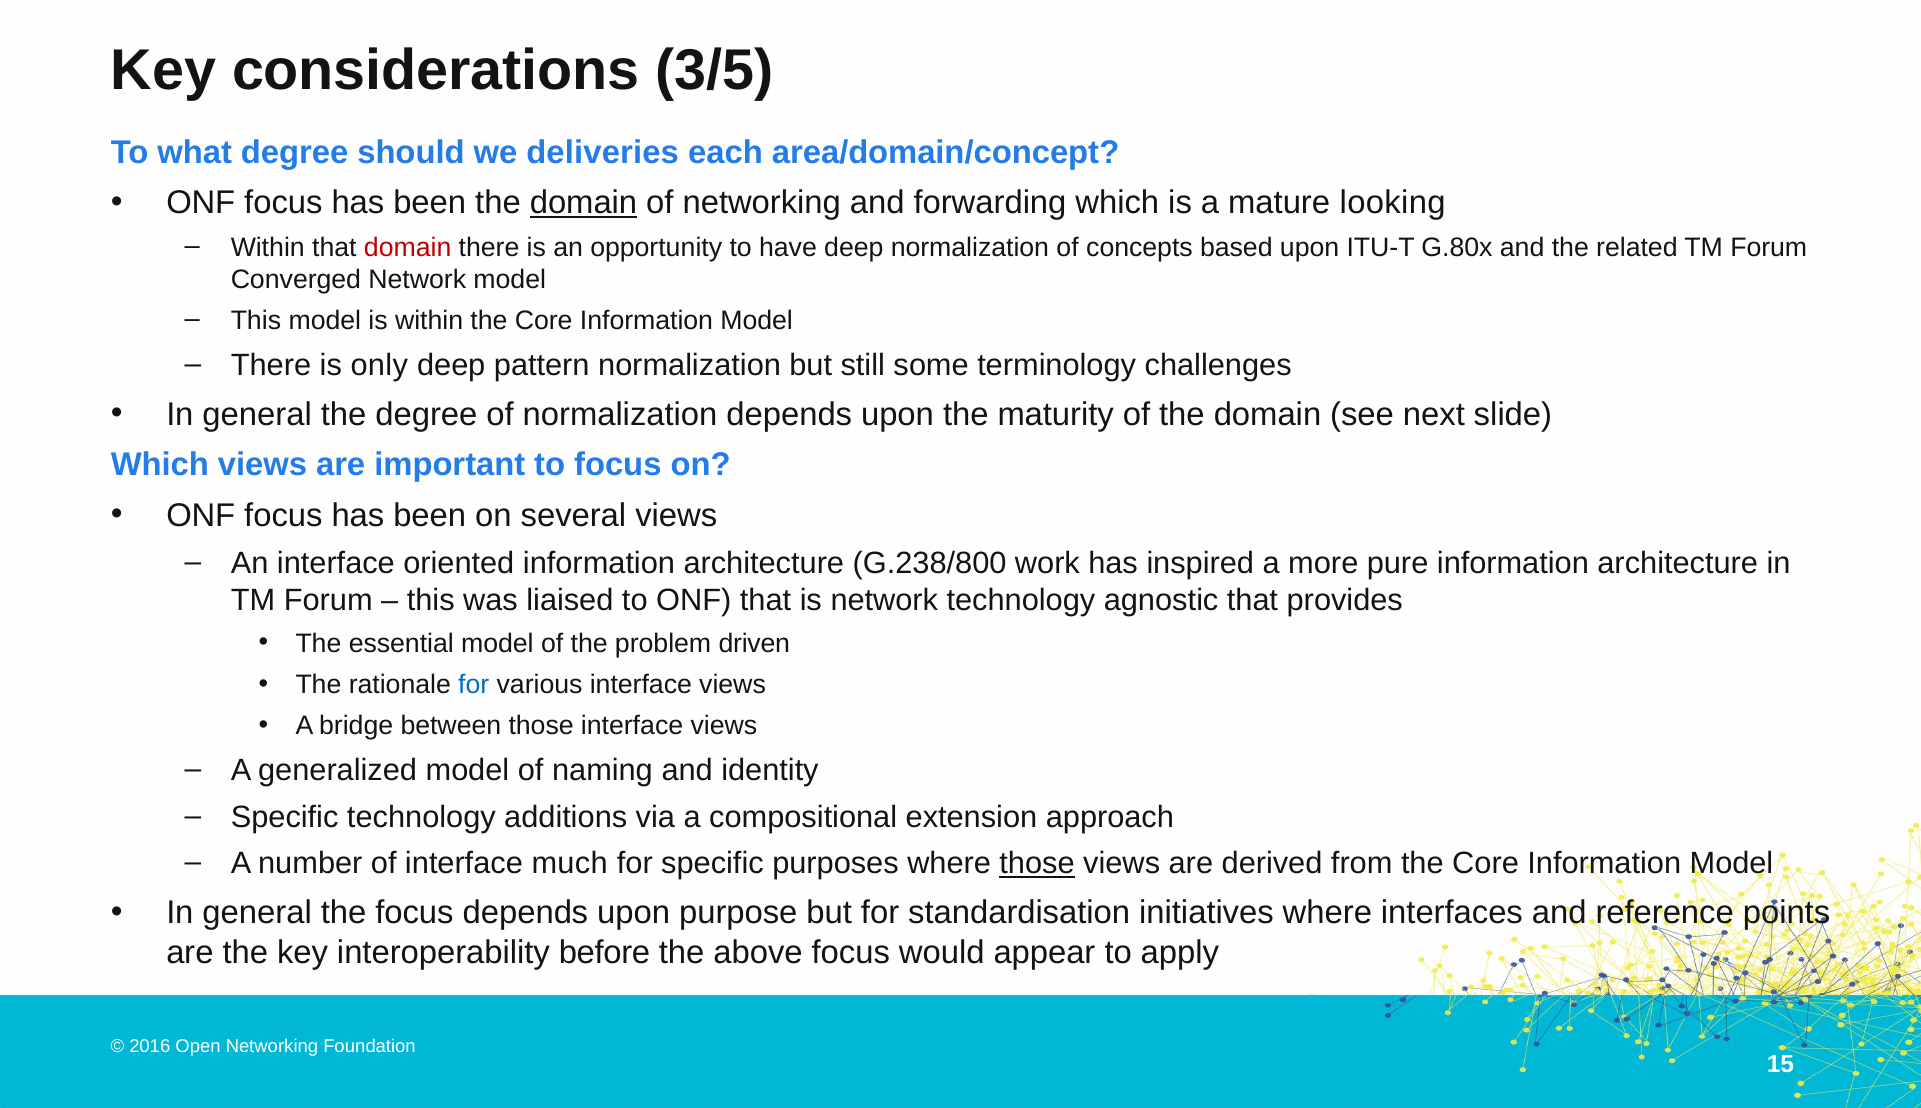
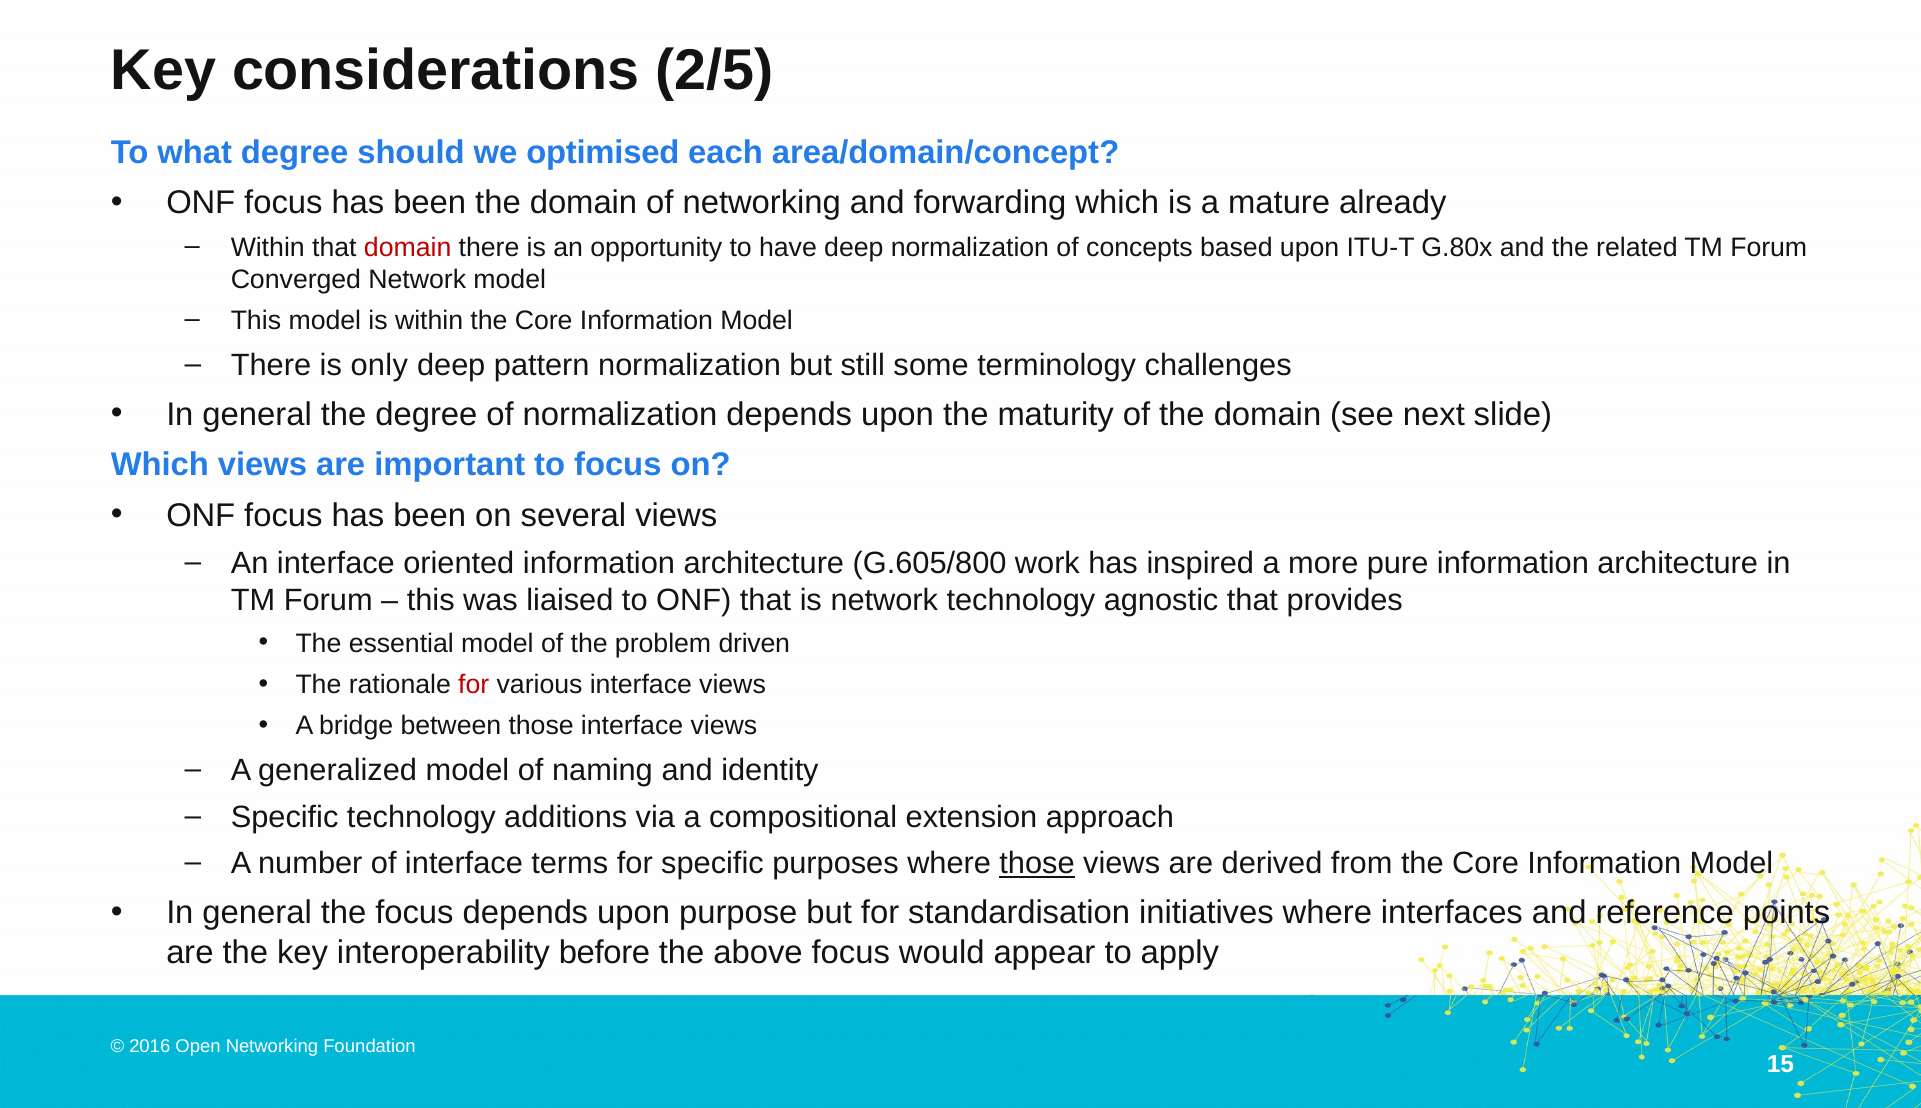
3/5: 3/5 -> 2/5 (715, 70)
deliveries: deliveries -> optimised (603, 153)
domain underline: present -> none (583, 203)
looking: looking -> already (1393, 203)
G.238/800: G.238/800 -> G.605/800 (930, 563)
for colour: blue -> red (474, 685)
much: much -> terms (570, 864)
